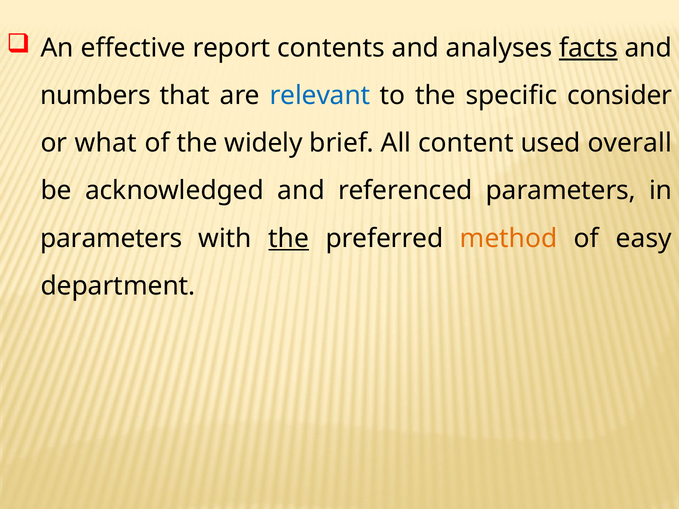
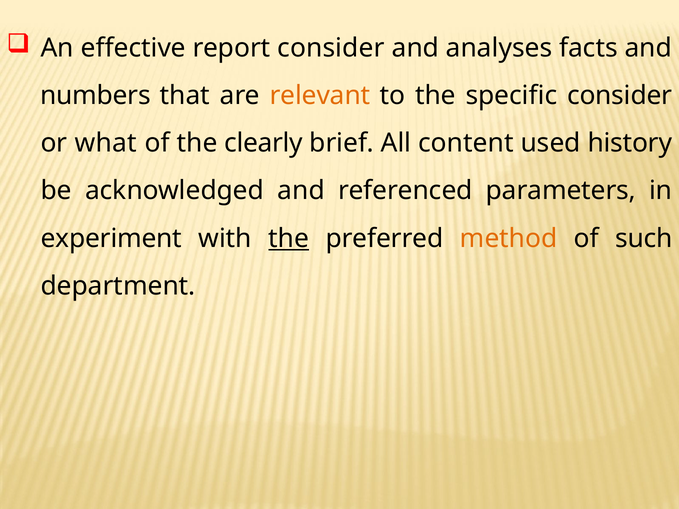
report contents: contents -> consider (331, 48)
facts underline: present -> none (588, 48)
relevant colour: blue -> orange (320, 96)
widely: widely -> clearly (264, 143)
overall: overall -> history (630, 143)
parameters: parameters -> experiment (111, 238)
easy: easy -> such (644, 238)
